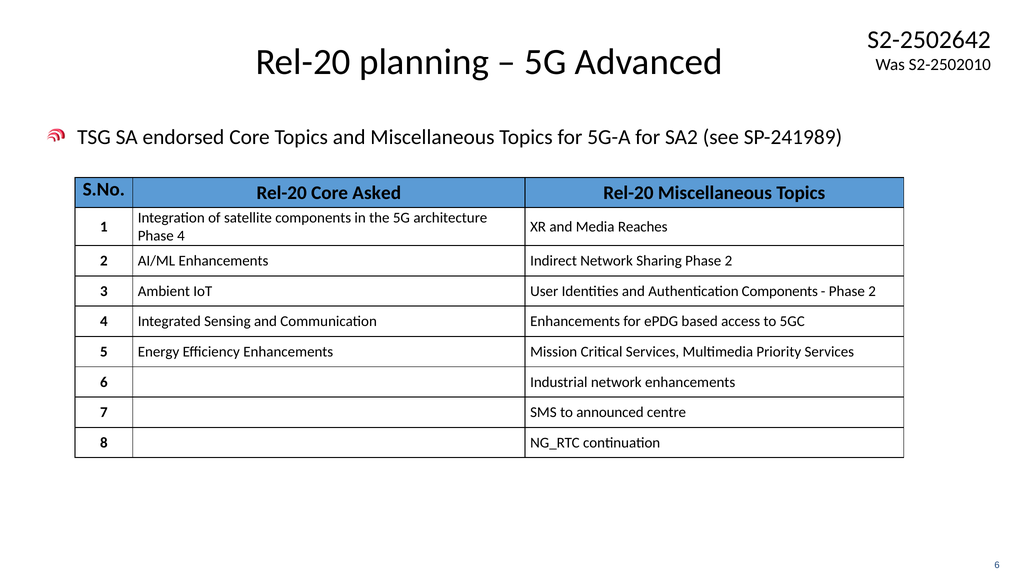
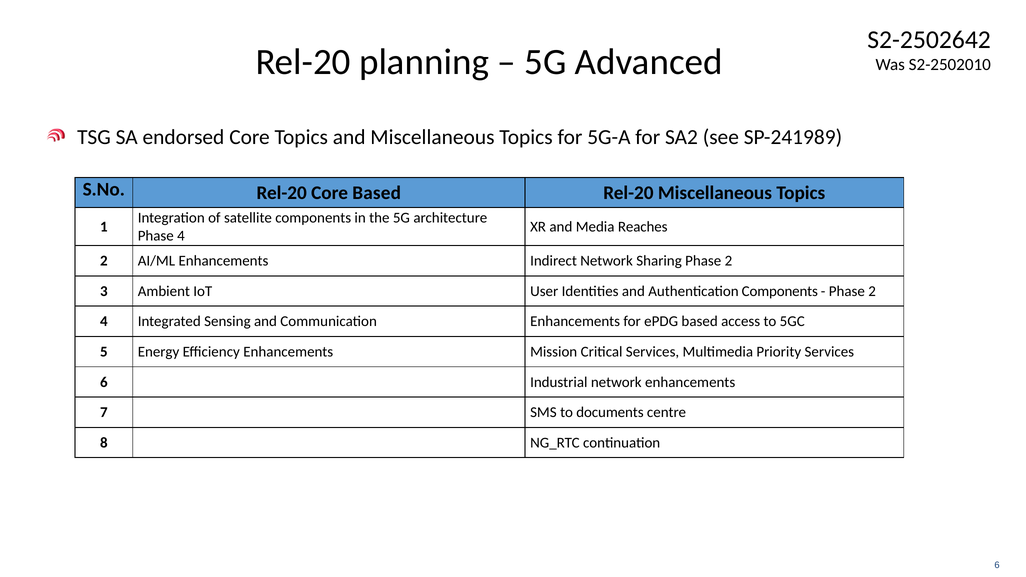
Core Asked: Asked -> Based (377, 193)
announced: announced -> documents (610, 412)
